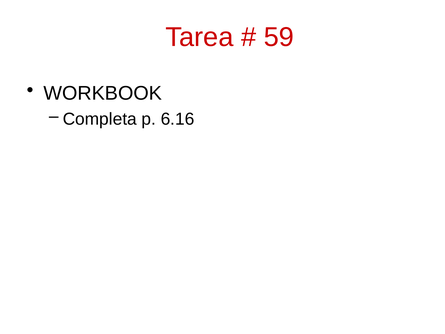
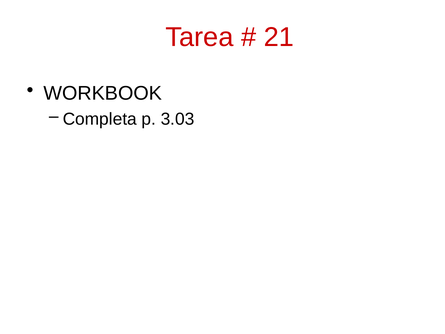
59: 59 -> 21 (279, 37)
6.16: 6.16 -> 3.03 (177, 119)
